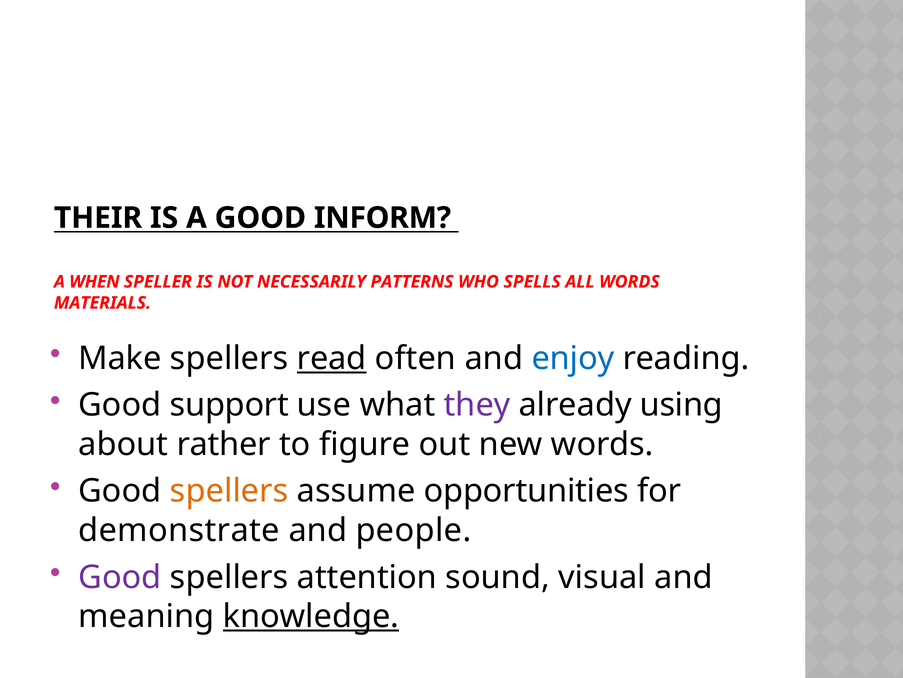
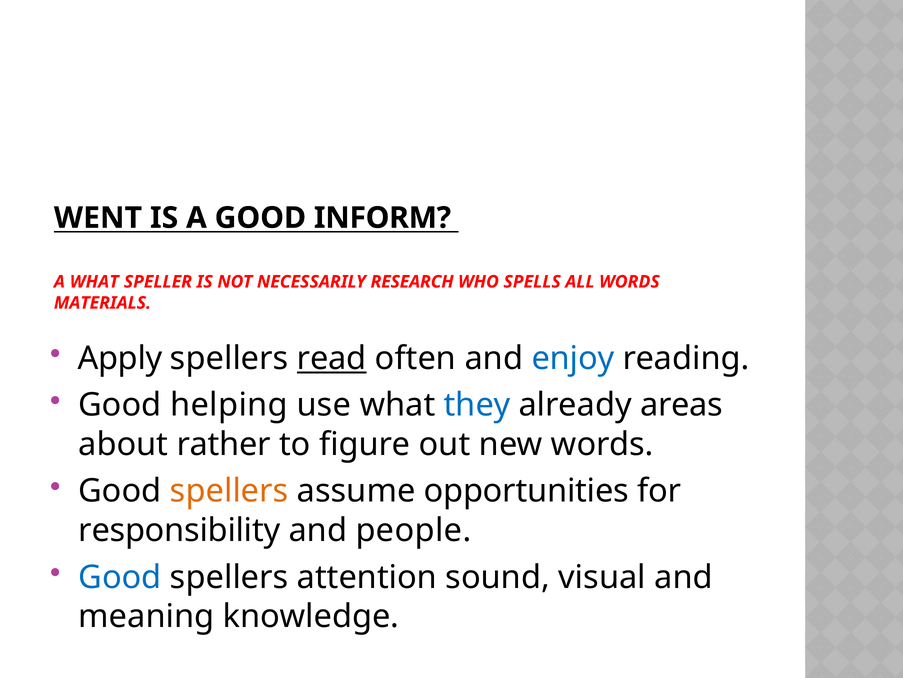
THEIR: THEIR -> WENT (98, 218)
A WHEN: WHEN -> WHAT (94, 281)
PATTERNS: PATTERNS -> RESEARCH (412, 281)
Make: Make -> Apply (120, 358)
support: support -> helping (229, 405)
they colour: purple -> blue (477, 405)
using: using -> areas (681, 405)
demonstrate: demonstrate -> responsibility (179, 530)
Good colour: purple -> blue (120, 577)
knowledge underline: present -> none (311, 616)
